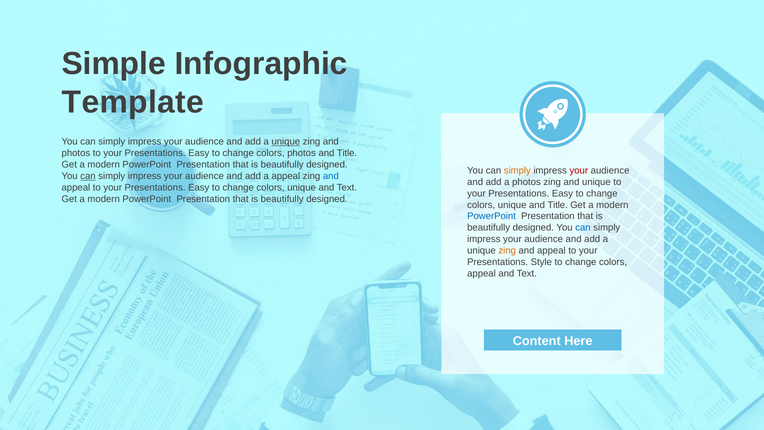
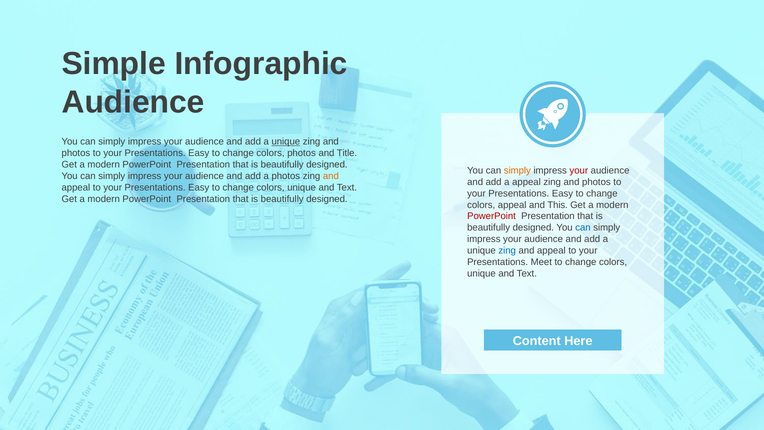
Template: Template -> Audience (133, 102)
can underline: present -> none (88, 176)
a appeal: appeal -> photos (286, 176)
and colour: blue -> orange (331, 176)
a photos: photos -> appeal (526, 182)
unique: unique -> photos (596, 182)
unique: unique -> appeal (512, 205)
Title: Title -> This (558, 205)
PowerPoint colour: blue -> red (492, 216)
zing colour: orange -> blue (507, 251)
Style: Style -> Meet (541, 262)
appeal: appeal -> unique (481, 274)
